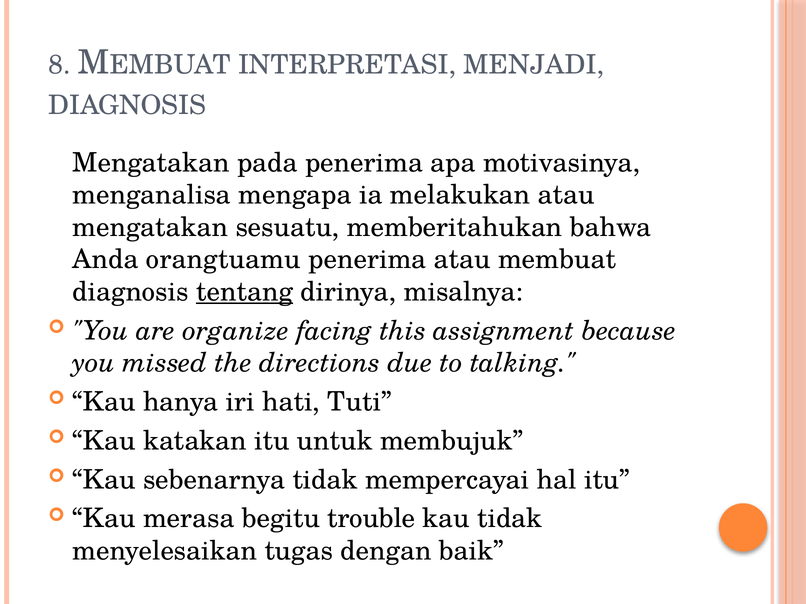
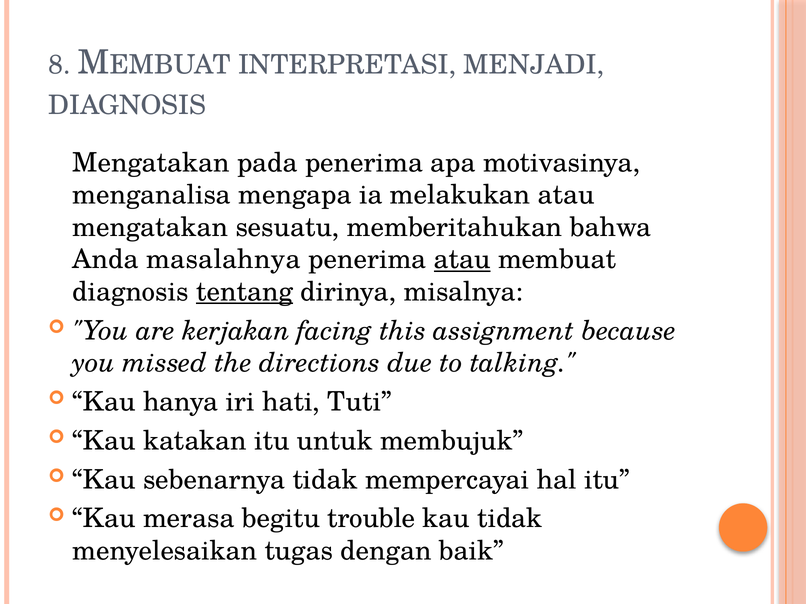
orangtuamu: orangtuamu -> masalahnya (223, 260)
atau underline: none -> present (462, 260)
organize: organize -> kerjakan (236, 331)
